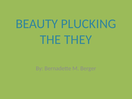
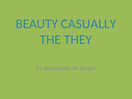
PLUCKING: PLUCKING -> CASUALLY (89, 24)
